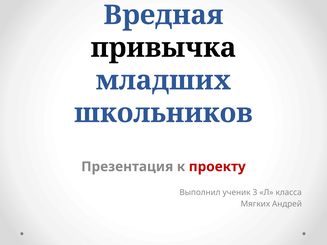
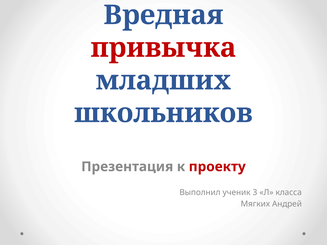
привычка colour: black -> red (163, 48)
